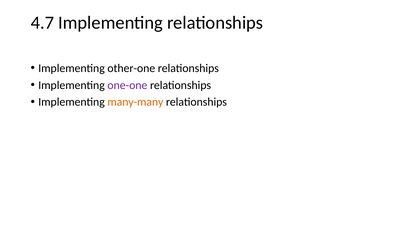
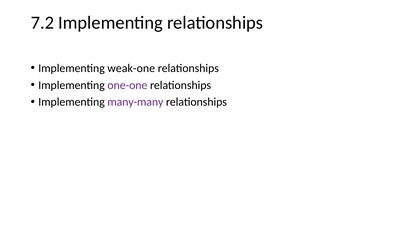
4.7: 4.7 -> 7.2 (42, 23)
other-one: other-one -> weak-one (131, 68)
many-many colour: orange -> purple (135, 102)
